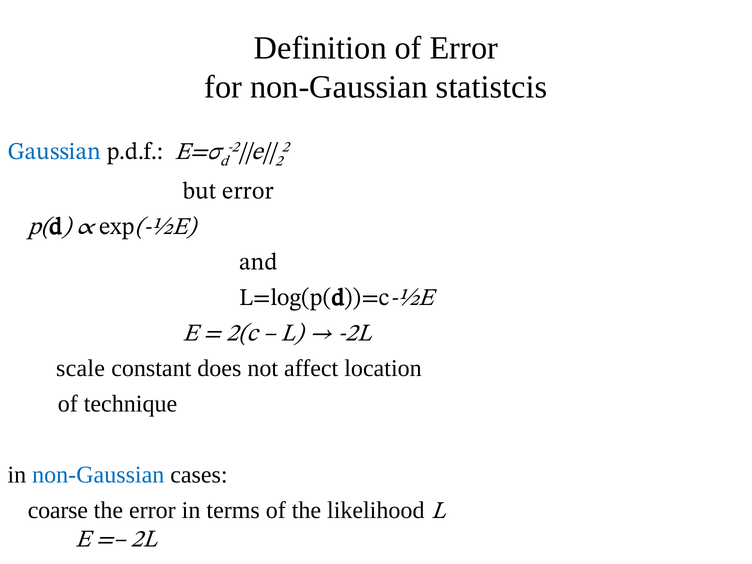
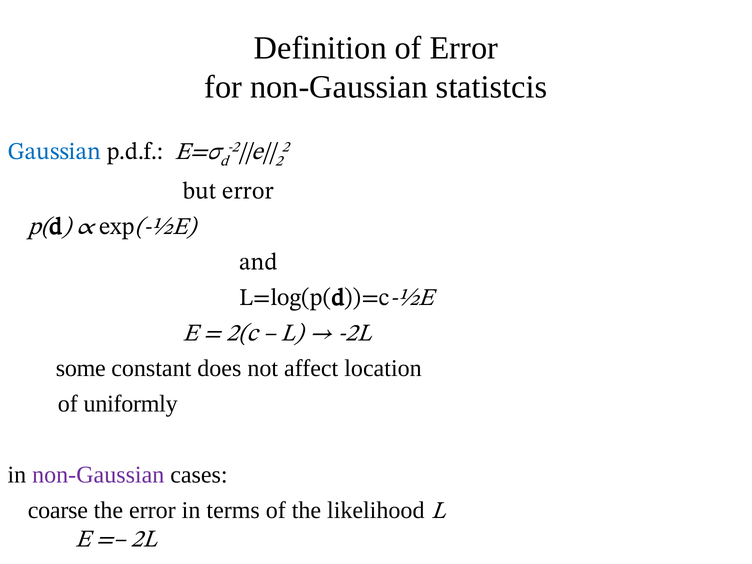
scale: scale -> some (81, 368)
technique: technique -> uniformly (131, 404)
non-Gaussian colour: blue -> purple (98, 475)
